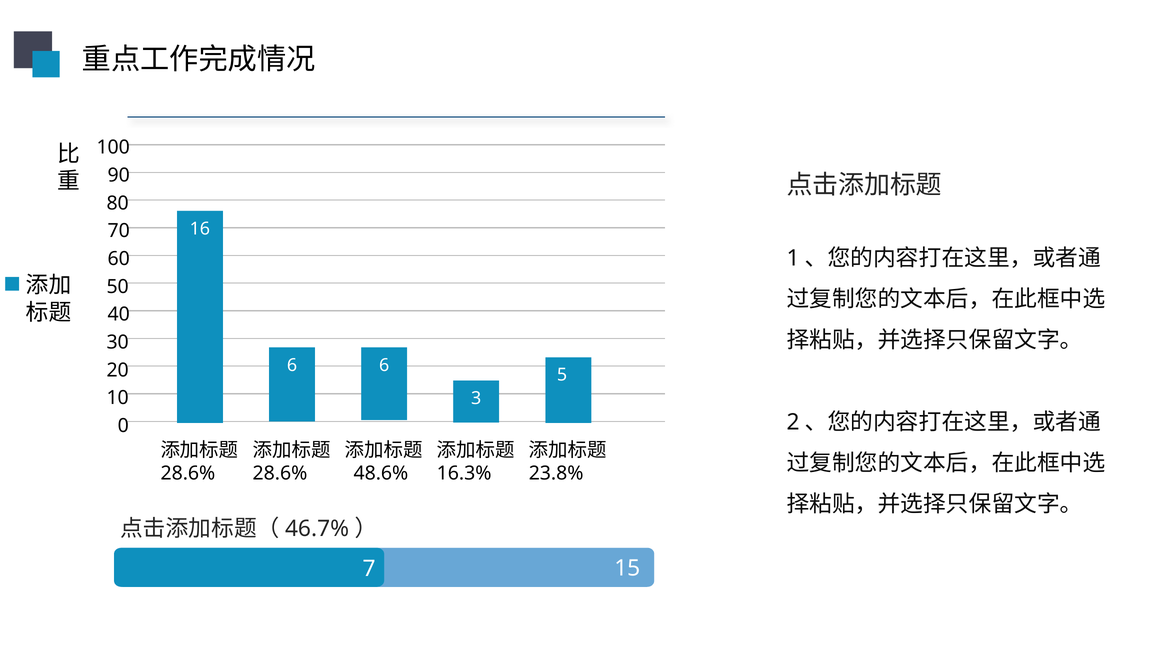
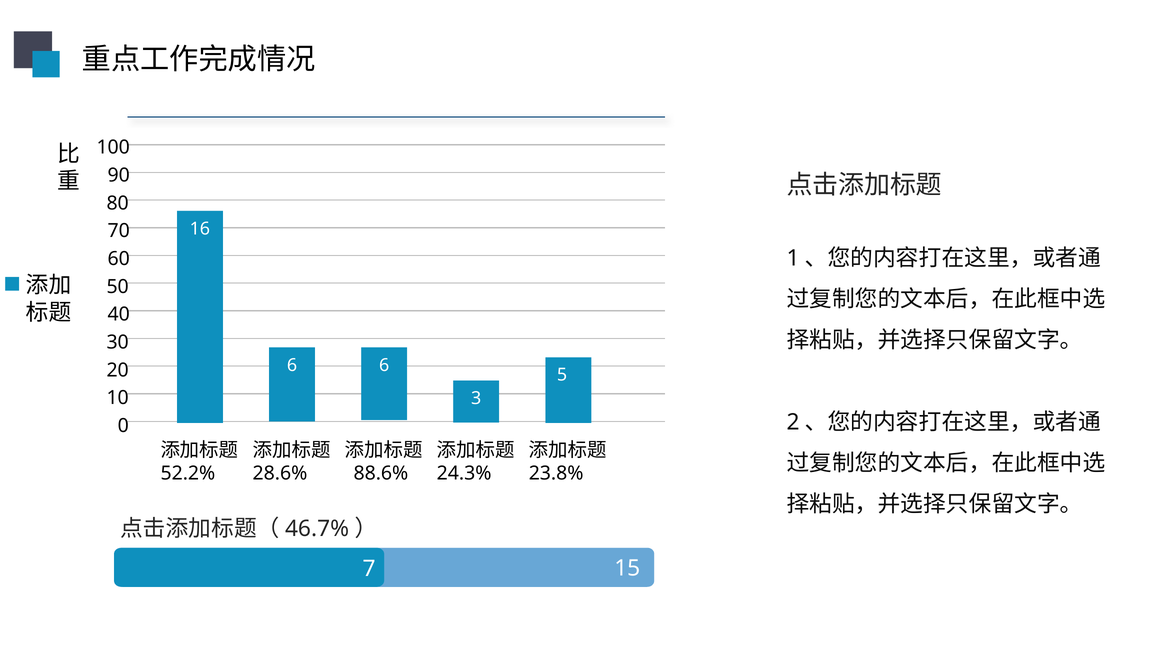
28.6%: 28.6% -> 52.2% (188, 473)
48.6%: 48.6% -> 88.6% (381, 473)
16.3%: 16.3% -> 24.3% (464, 473)
